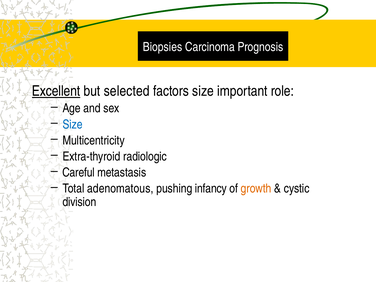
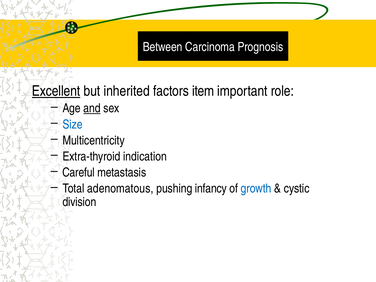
Biopsies: Biopsies -> Between (163, 47)
selected: selected -> inherited (127, 91)
factors size: size -> item (203, 91)
and underline: none -> present (92, 108)
radiologic: radiologic -> indication (145, 156)
growth colour: orange -> blue (256, 188)
